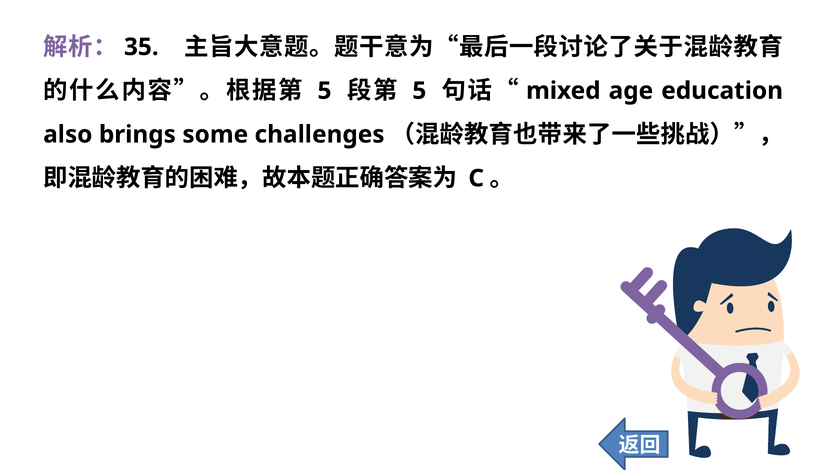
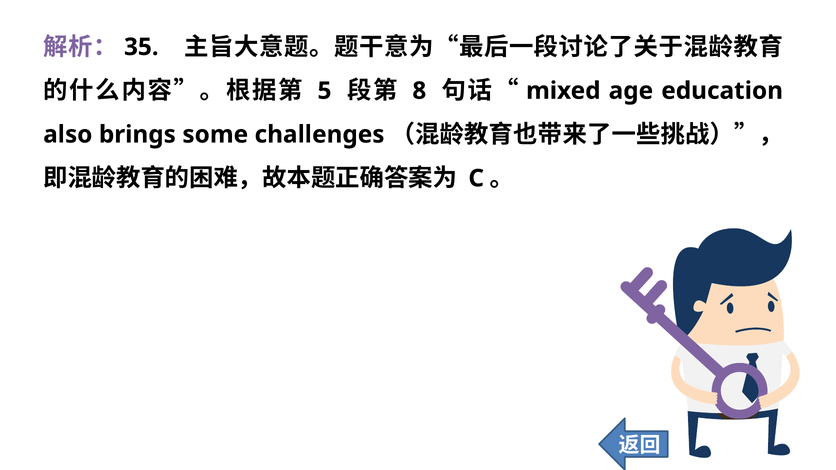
5: 5 -> 8 (419, 91)
